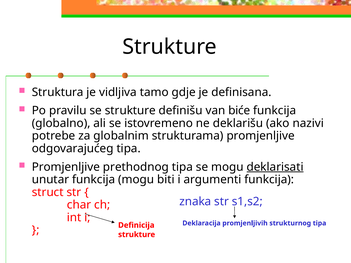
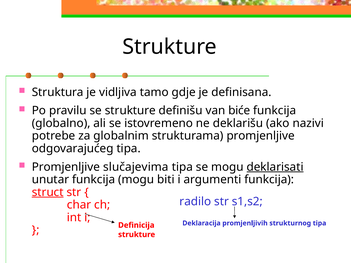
prethodnog: prethodnog -> slučajevima (136, 167)
struct underline: none -> present (48, 192)
znaka: znaka -> radilo (195, 202)
